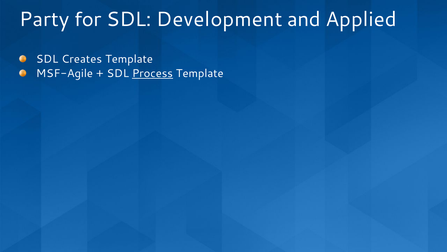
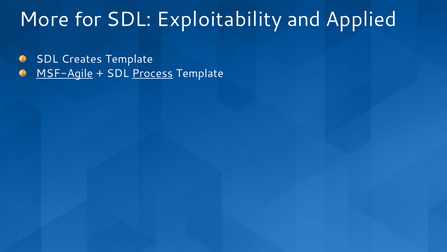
Party: Party -> More (44, 19)
Development: Development -> Exploitability (219, 19)
MSF-Agile underline: none -> present (64, 73)
